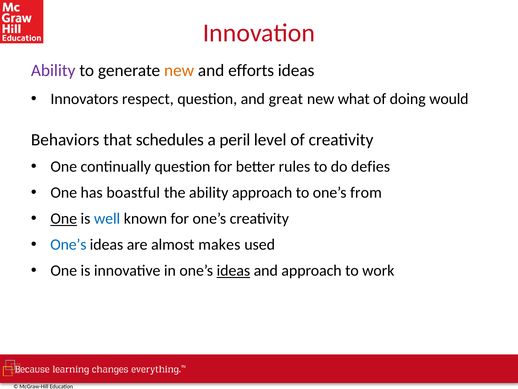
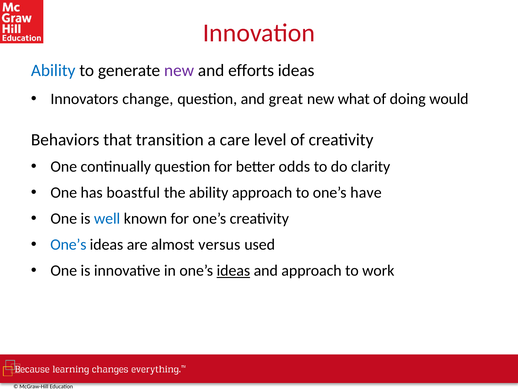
Ability colour: purple -> blue (53, 70)
new colour: orange -> purple (179, 70)
respect: respect -> change (148, 99)
schedules: schedules -> transition (170, 140)
peril: peril -> care (235, 140)
rules: rules -> odds (294, 166)
defies: defies -> clarity (371, 166)
from: from -> have (366, 192)
One underline: present -> none (64, 218)
makes: makes -> versus (219, 244)
